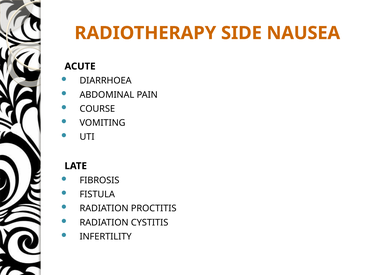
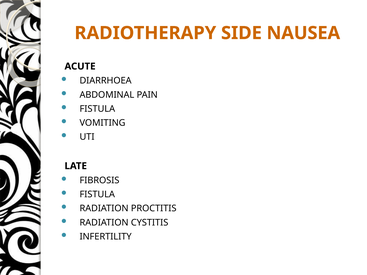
COURSE: COURSE -> FISTULA (97, 109)
